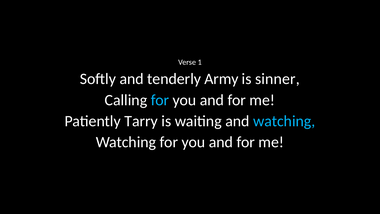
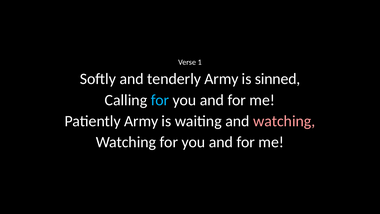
sinner: sinner -> sinned (278, 79)
Patiently Tarry: Tarry -> Army (141, 121)
watching colour: light blue -> pink (284, 121)
